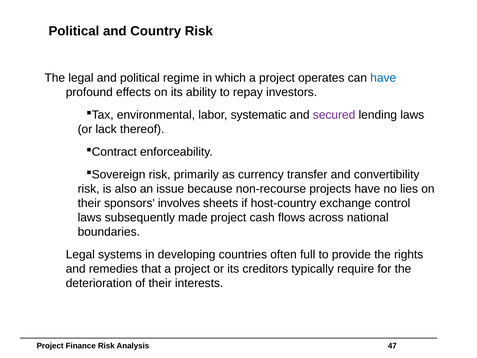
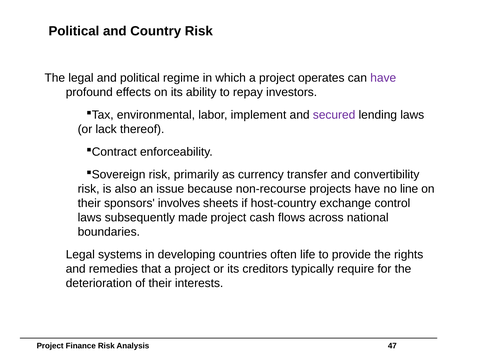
have colour: blue -> purple (383, 78)
systematic: systematic -> implement (259, 115)
lies: lies -> line (409, 189)
full: full -> life (308, 254)
